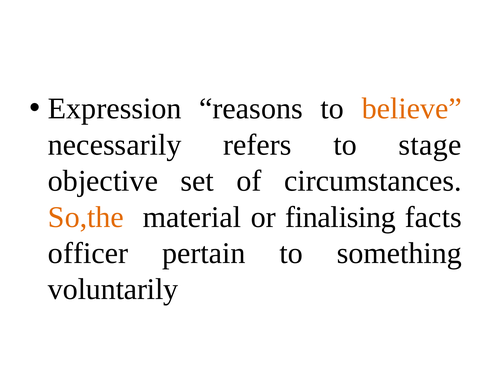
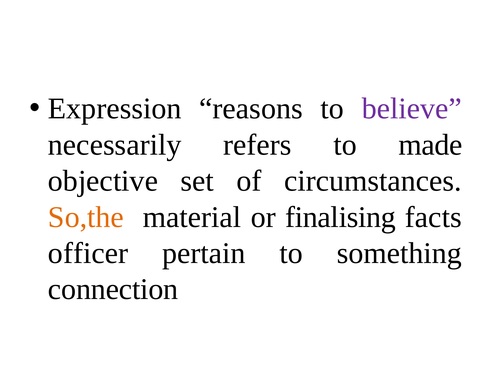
believe colour: orange -> purple (412, 109)
stage: stage -> made (430, 145)
voluntarily: voluntarily -> connection (113, 289)
